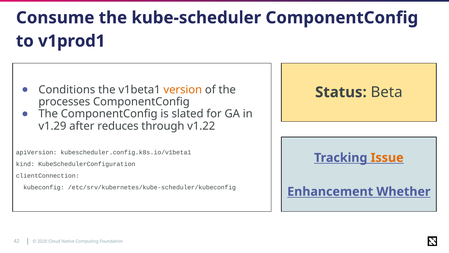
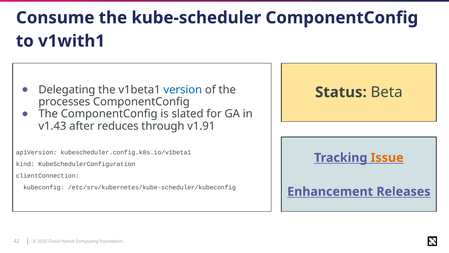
v1prod1: v1prod1 -> v1with1 (72, 41)
Conditions: Conditions -> Delegating (67, 90)
version colour: orange -> blue (183, 90)
v1.29: v1.29 -> v1.43 (52, 126)
v1.22: v1.22 -> v1.91 (201, 126)
Whether: Whether -> Releases (403, 191)
